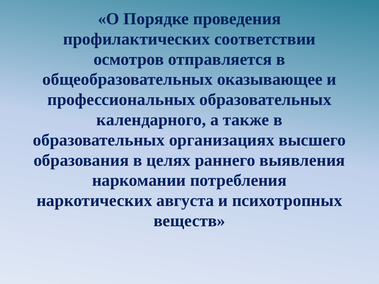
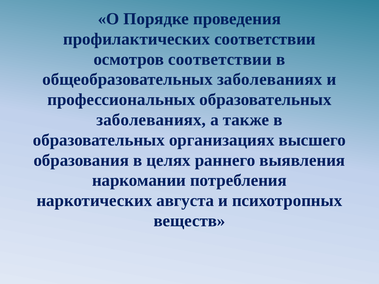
осмотров отправляется: отправляется -> соответствии (220, 59)
общеобразовательных оказывающее: оказывающее -> заболеваниях (270, 79)
календарного: календарного -> заболеваниях (151, 120)
